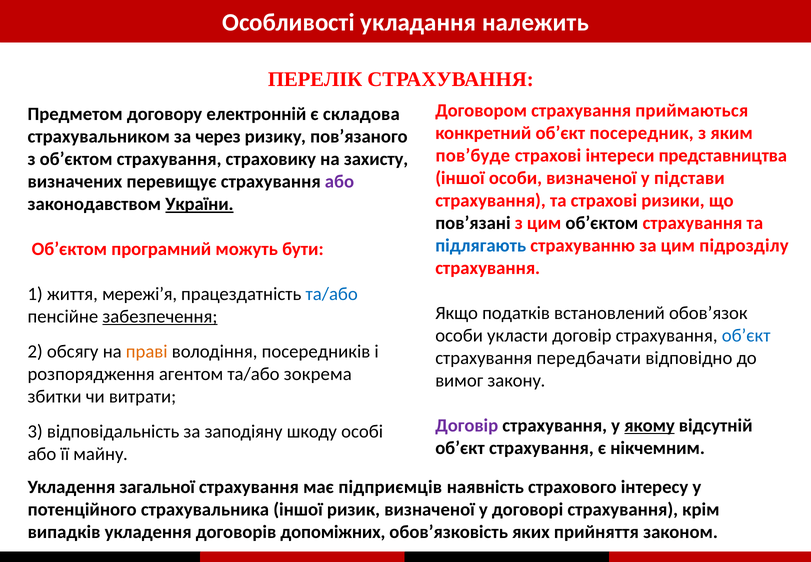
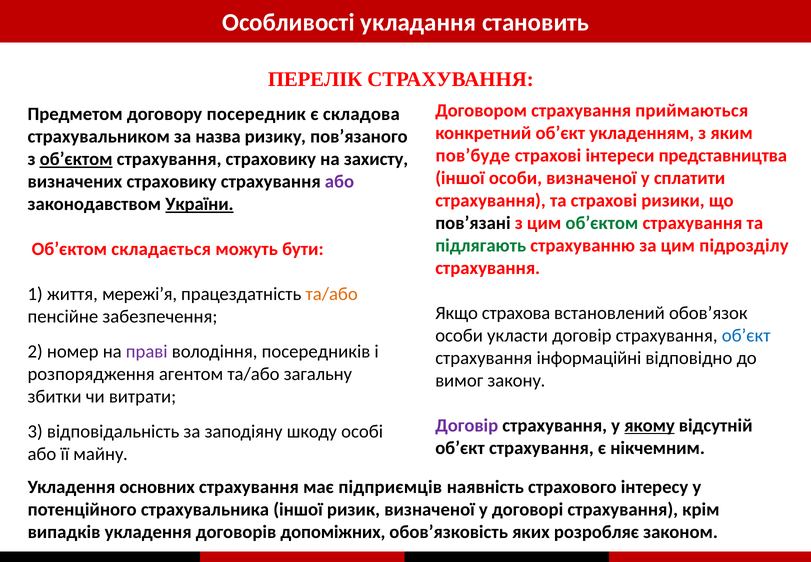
належить: належить -> становить (536, 23)
електронній: електронній -> посередник (256, 114)
посередник: посередник -> укладенням (642, 133)
через: через -> назва (218, 137)
об’єктом underline: none -> present (76, 159)
підстави: підстави -> сплатити (690, 178)
визначених перевищує: перевищує -> страховику (172, 182)
об’єктом colour: black -> green (602, 223)
підлягають colour: blue -> green (481, 245)
програмний: програмний -> складається (161, 249)
та/або colour: blue -> orange (332, 294)
податків: податків -> страхова (516, 313)
забезпечення underline: present -> none (160, 316)
обсягу: обсягу -> номер (73, 351)
праві colour: orange -> purple (147, 351)
передбачати: передбачати -> інформаційні (589, 358)
зокрема: зокрема -> загальну (318, 374)
загальної: загальної -> основних (157, 487)
прийняття: прийняття -> розробляє (596, 532)
